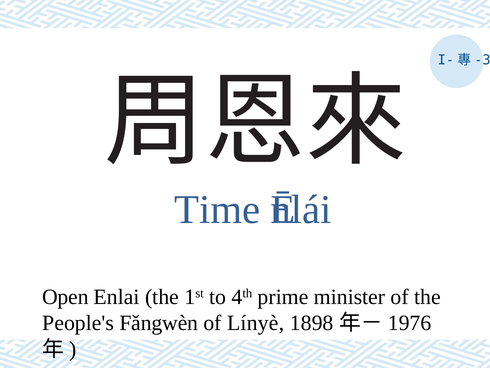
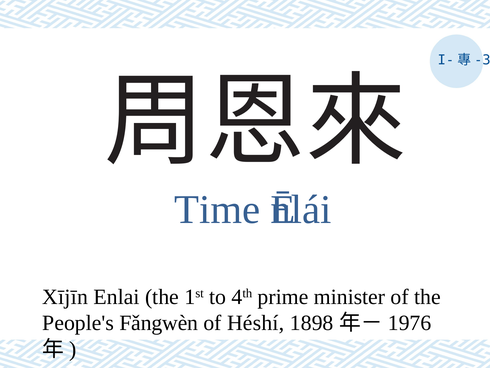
Open: Open -> Xījīn (65, 296)
Línyè: Línyè -> Héshí (256, 323)
